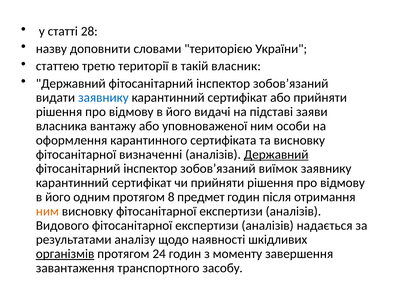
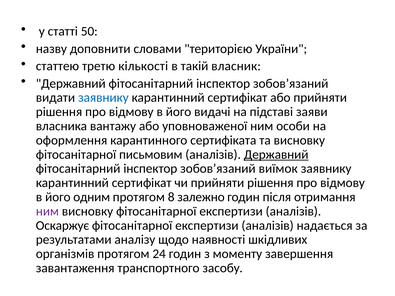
28: 28 -> 50 (89, 31)
території: території -> кількості (143, 66)
визначенні: визначенні -> письмовим (151, 155)
предмет: предмет -> залежно (201, 197)
ним colour: orange -> purple (47, 211)
Видового: Видового -> Оскаржує (63, 226)
організмів underline: present -> none (65, 254)
